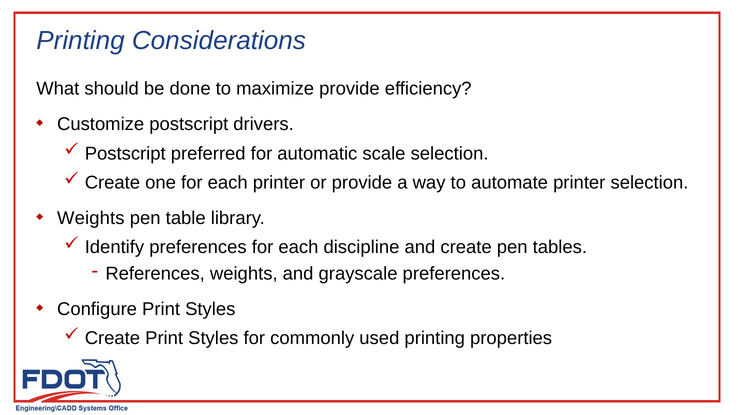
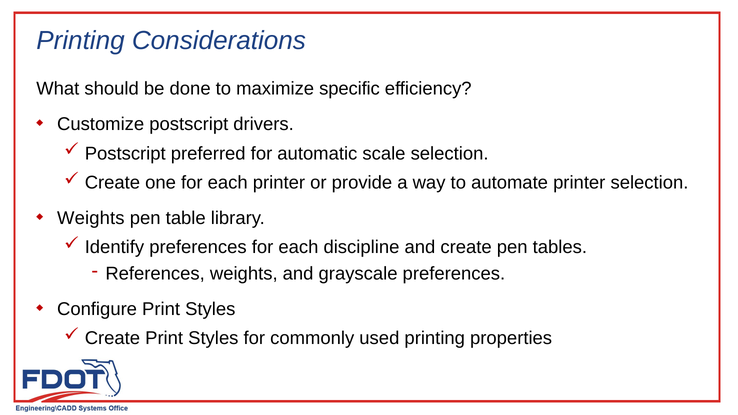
maximize provide: provide -> specific (350, 89)
